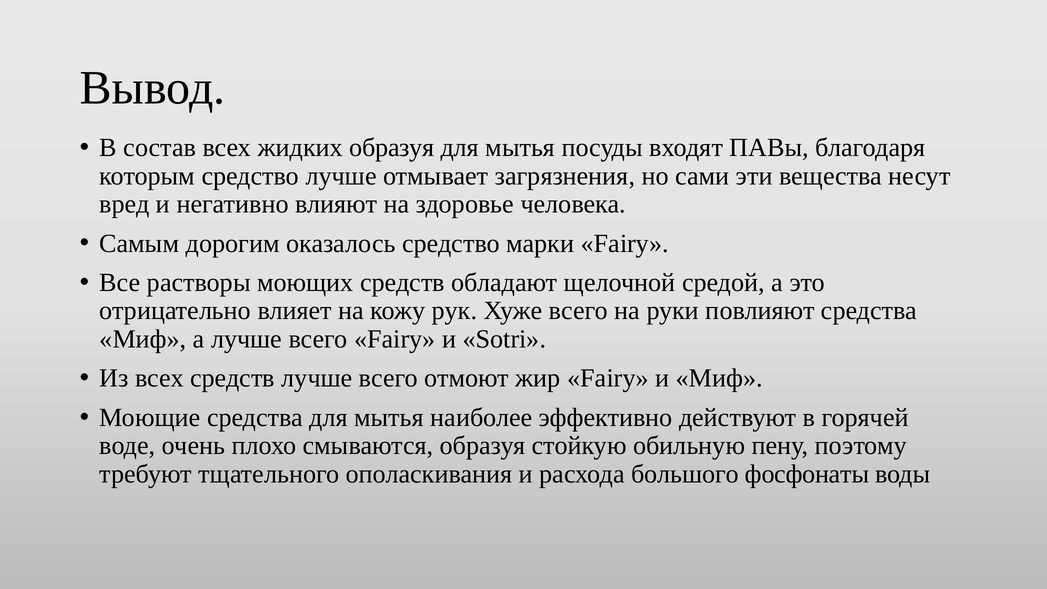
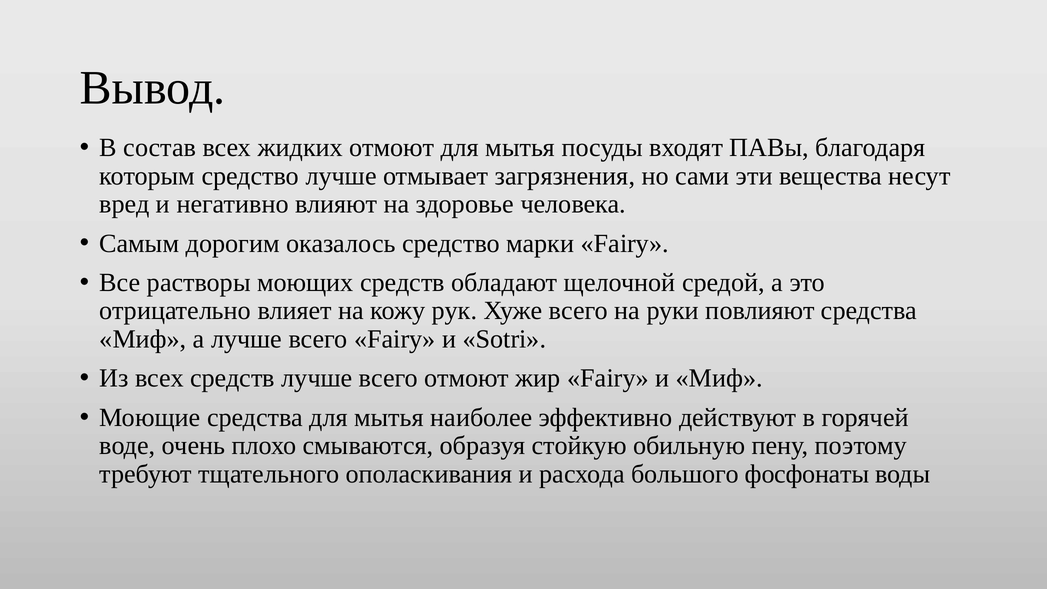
жидких образуя: образуя -> отмоют (392, 148)
